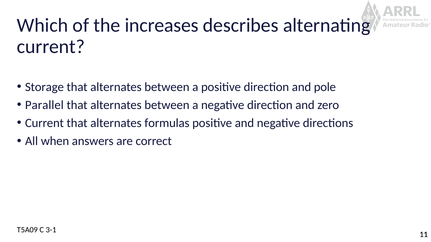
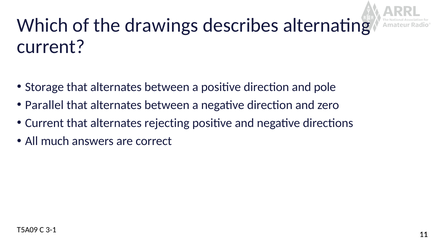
increases: increases -> drawings (162, 26)
formulas: formulas -> rejecting (167, 123)
when: when -> much (55, 141)
